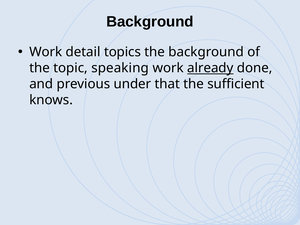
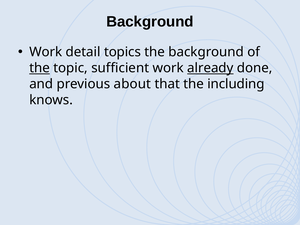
the underline: none -> present (40, 68)
speaking: speaking -> sufficient (120, 68)
under: under -> about (132, 84)
sufficient: sufficient -> including (236, 84)
